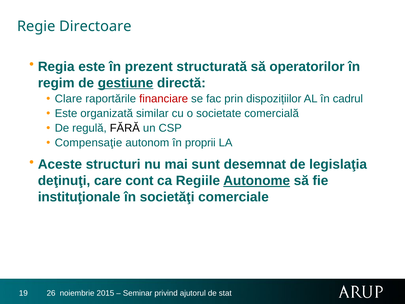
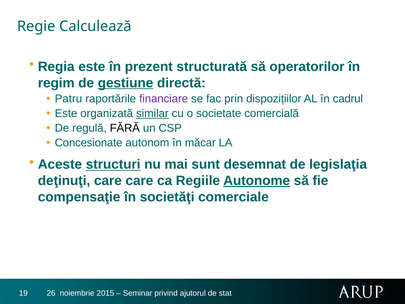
Directoare: Directoare -> Calculează (95, 26)
Clare: Clare -> Patru (68, 99)
financiare colour: red -> purple (164, 99)
similar underline: none -> present (152, 113)
Compensaţie: Compensaţie -> Concesionate (89, 143)
proprii: proprii -> măcar (200, 143)
structuri underline: none -> present (113, 164)
care cont: cont -> care (139, 181)
instituţionale: instituţionale -> compensaţie (79, 197)
